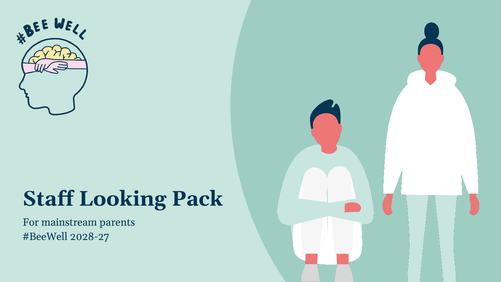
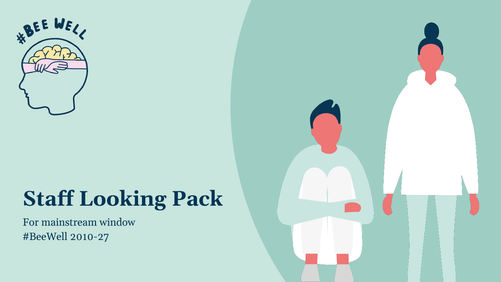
parents: parents -> window (117, 222)
2028-27: 2028-27 -> 2010-27 (89, 237)
